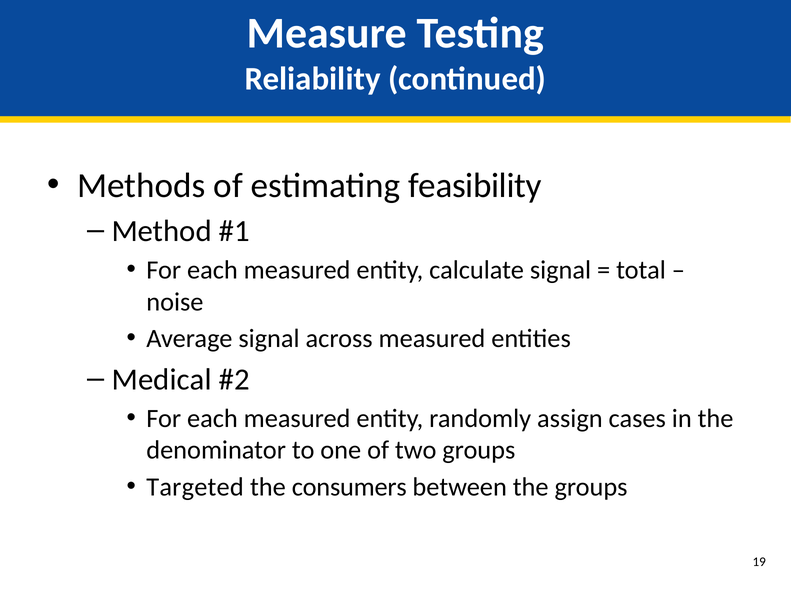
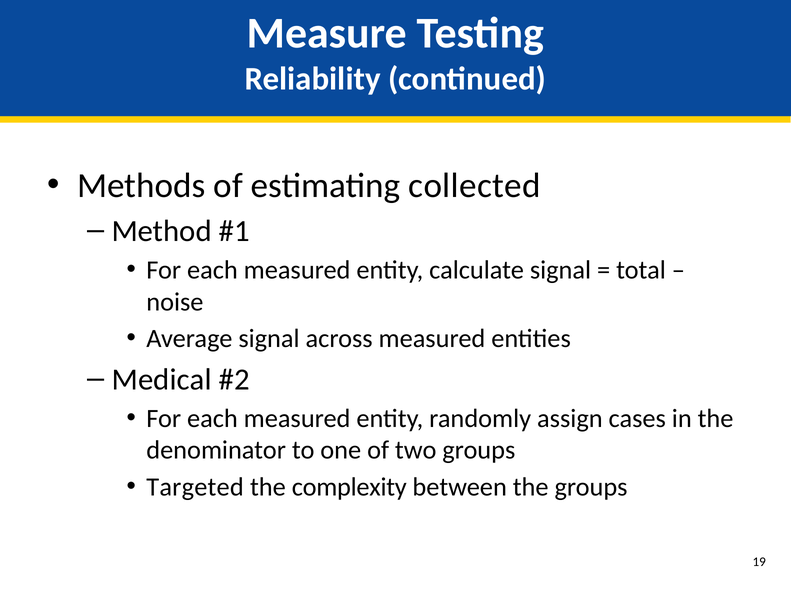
feasibility: feasibility -> collected (475, 186)
consumers: consumers -> complexity (349, 487)
